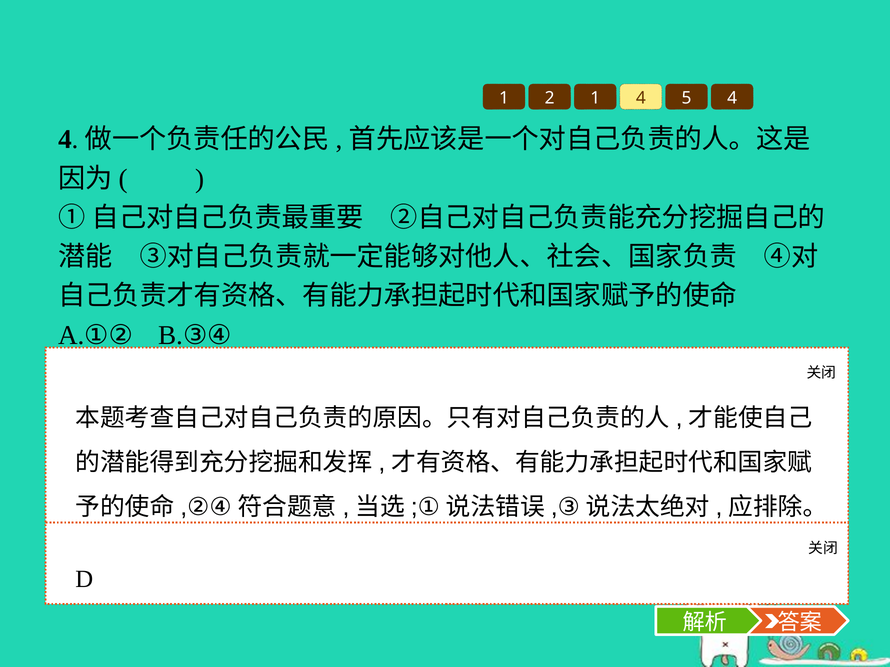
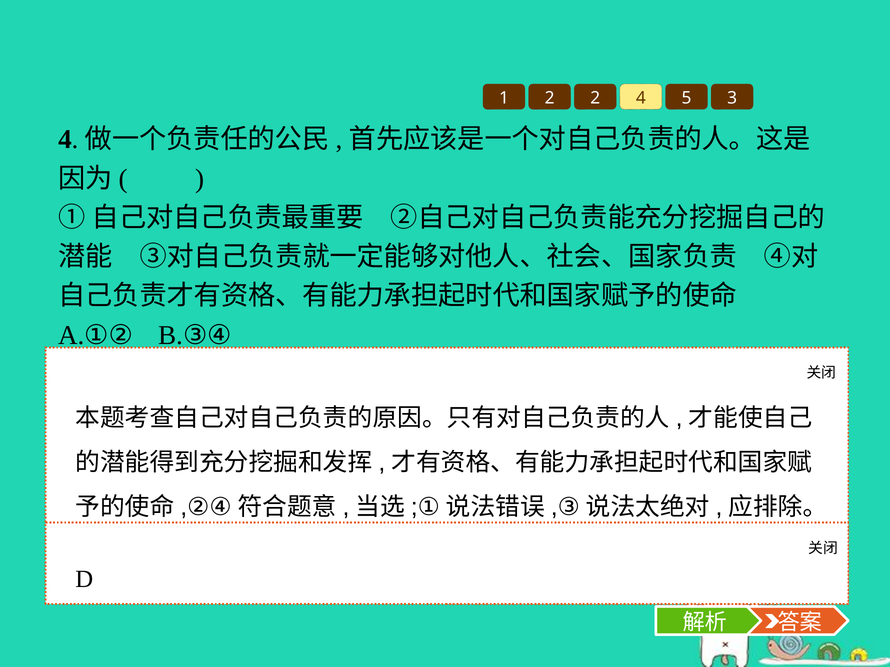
2 1: 1 -> 2 (595, 98)
5 4: 4 -> 3 (732, 98)
